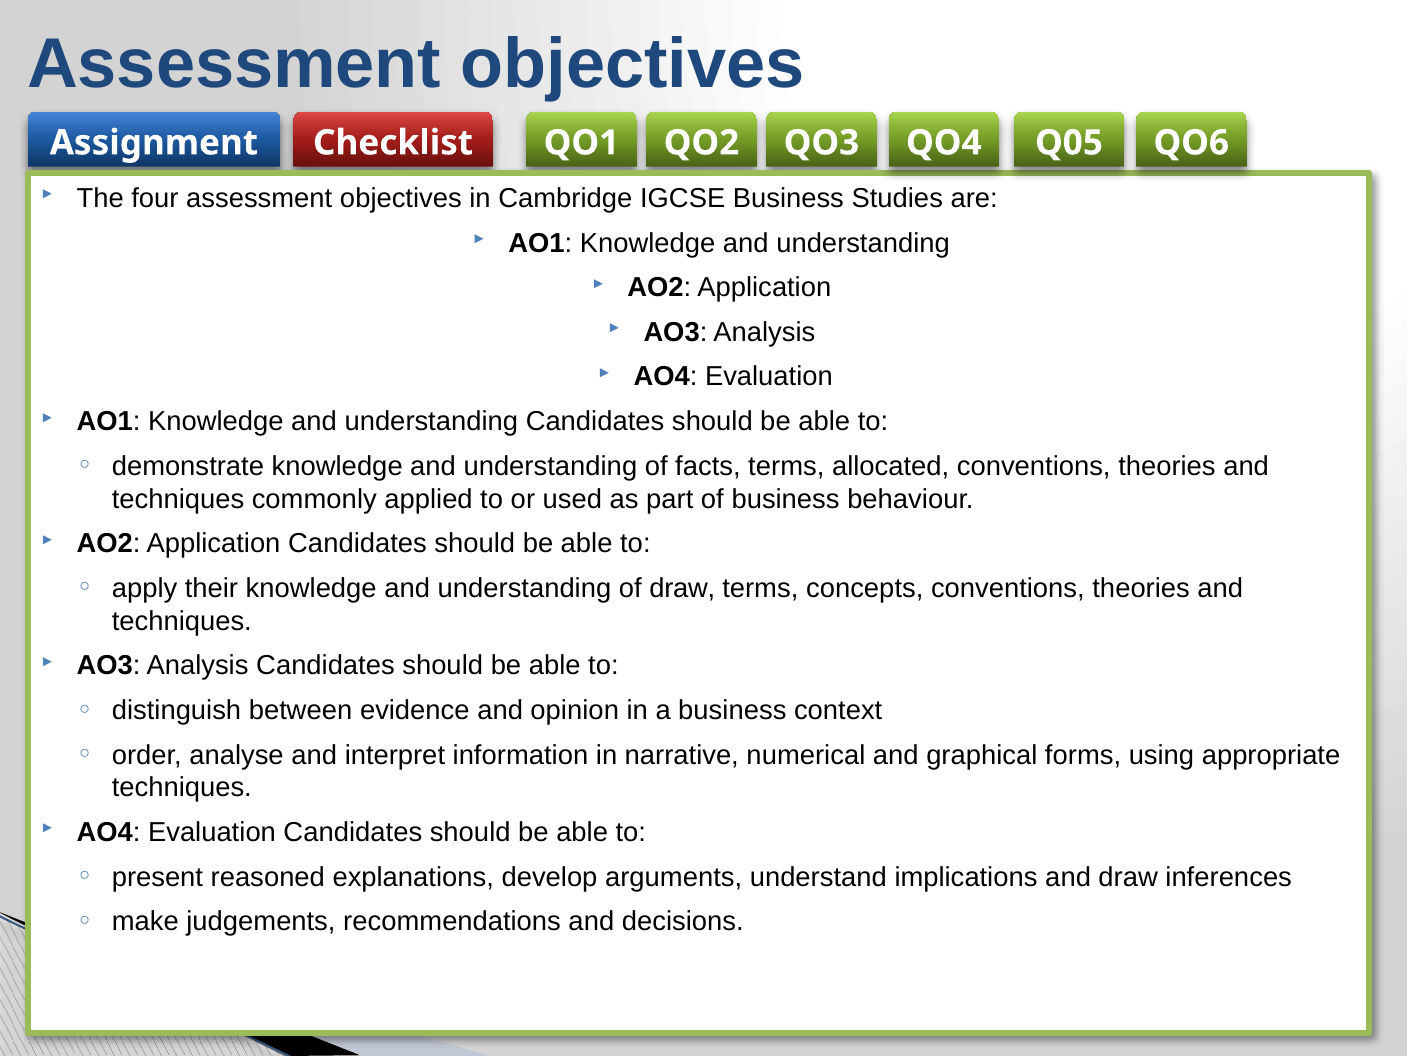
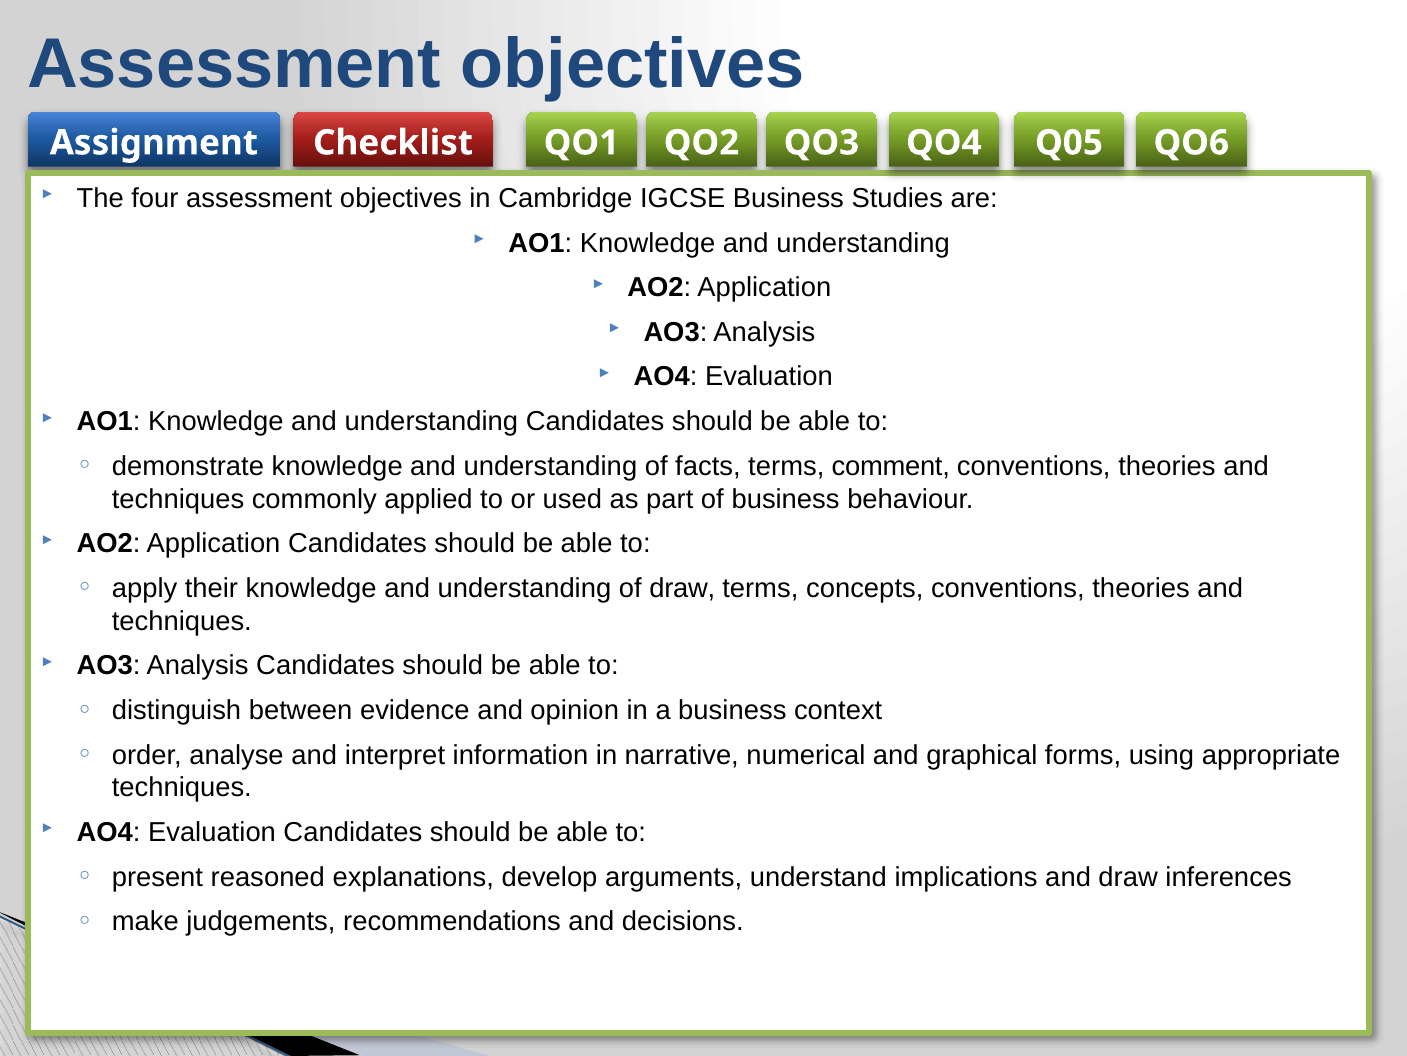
allocated: allocated -> comment (891, 466)
